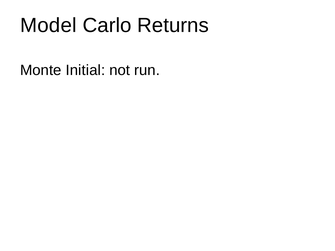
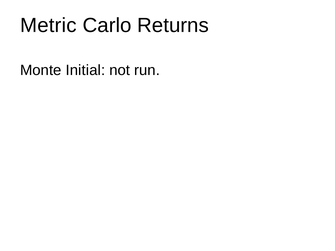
Model: Model -> Metric (48, 25)
